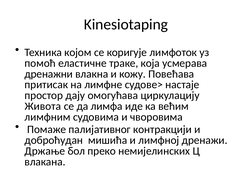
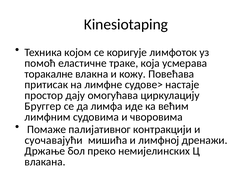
дренажни: дренажни -> торакалне (49, 74)
Живота: Живота -> Бруггер (43, 106)
доброћудан: доброћудан -> суочавајући (54, 140)
